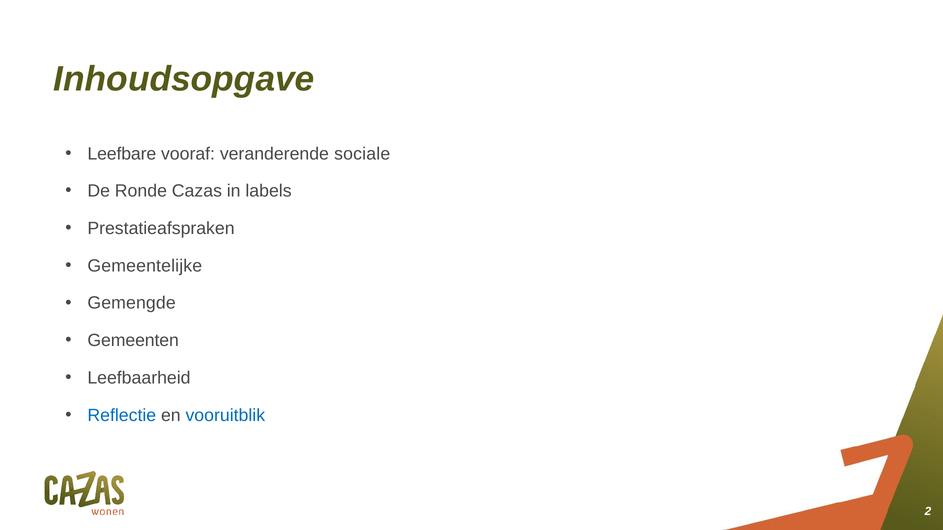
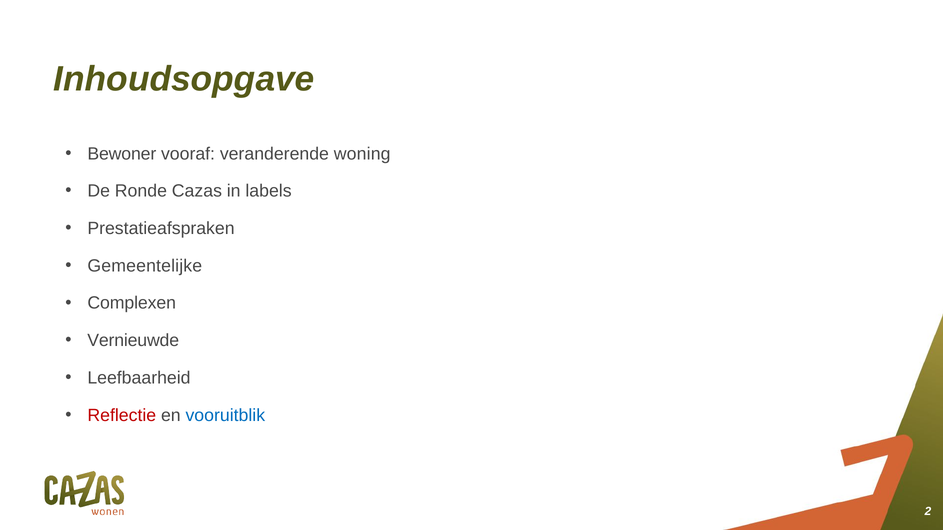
Leefbare: Leefbare -> Bewoner (122, 154)
sociale: sociale -> woning (362, 154)
Gemengde: Gemengde -> Complexen (132, 303)
Gemeenten: Gemeenten -> Vernieuwde (133, 341)
Reflectie colour: blue -> red (122, 416)
